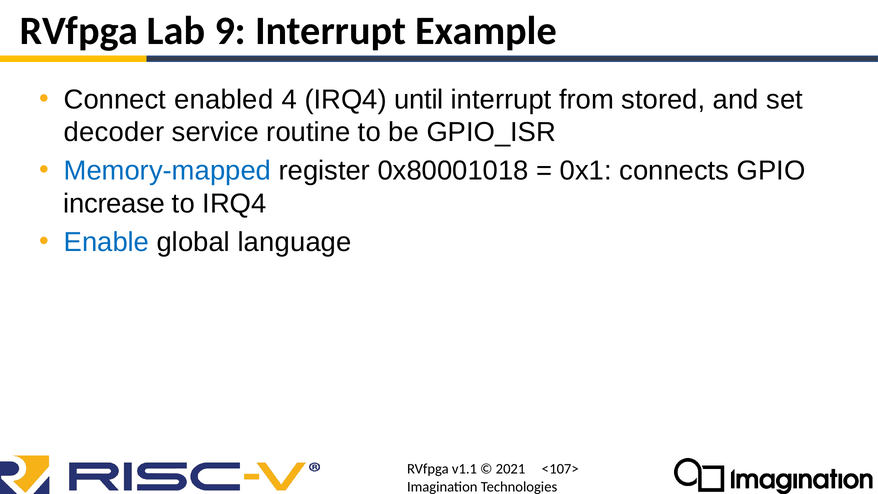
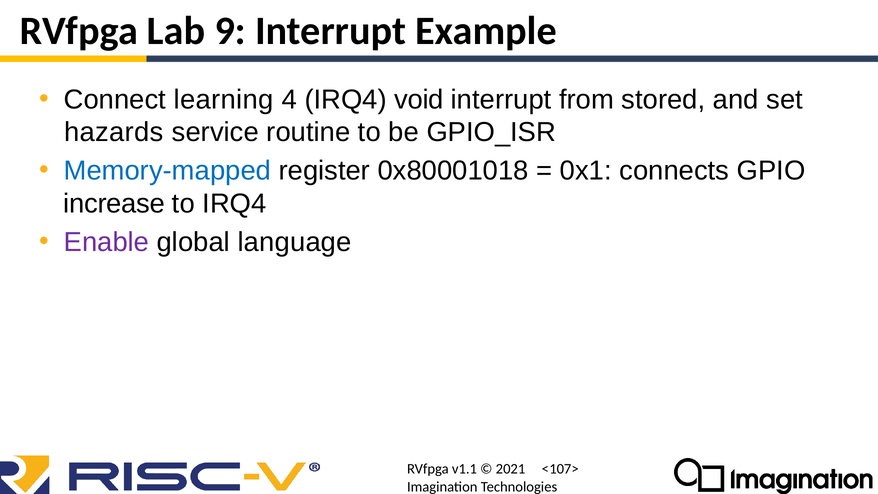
enabled: enabled -> learning (224, 99)
until: until -> void (419, 99)
decoder: decoder -> hazards (114, 132)
Enable colour: blue -> purple (106, 242)
